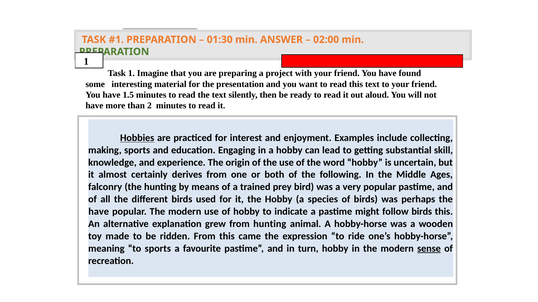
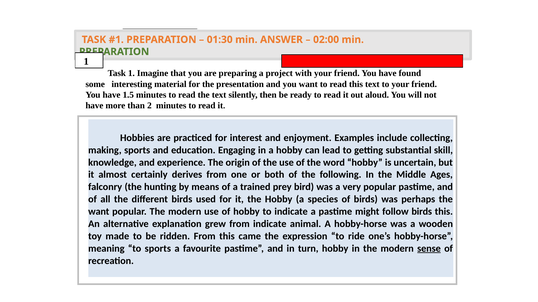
Hobbies underline: present -> none (137, 138)
have: have -> want (99, 212)
from hunting: hunting -> indicate (270, 224)
